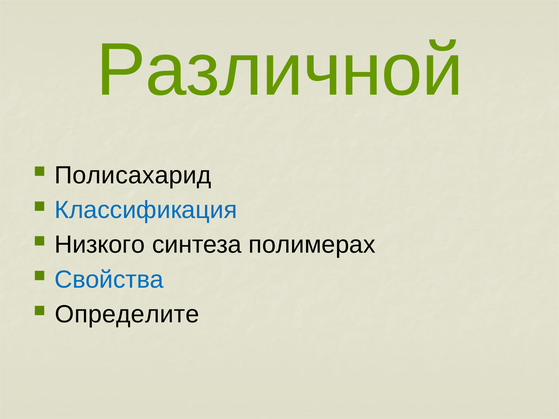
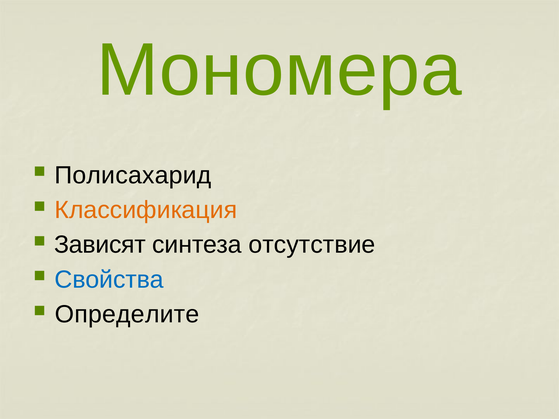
Различной: Различной -> Мономера (279, 70)
Классификация colour: blue -> orange (146, 210)
Низкого: Низкого -> Зависят (100, 245)
полимерах: полимерах -> отсутствие (312, 245)
